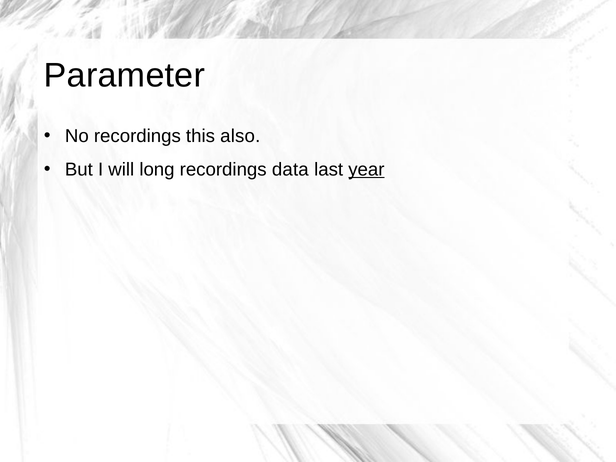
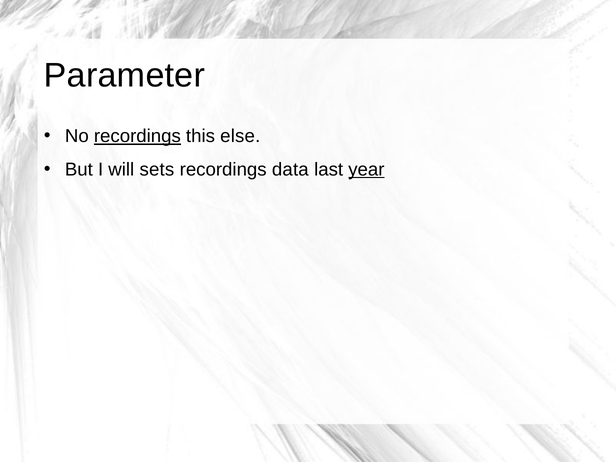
recordings underline: none -> present (137, 136)
also: also -> else (240, 136)
long: long -> sets (157, 170)
